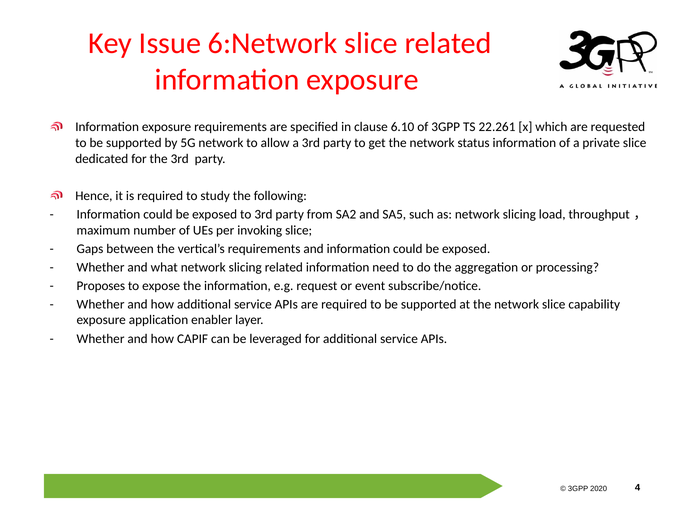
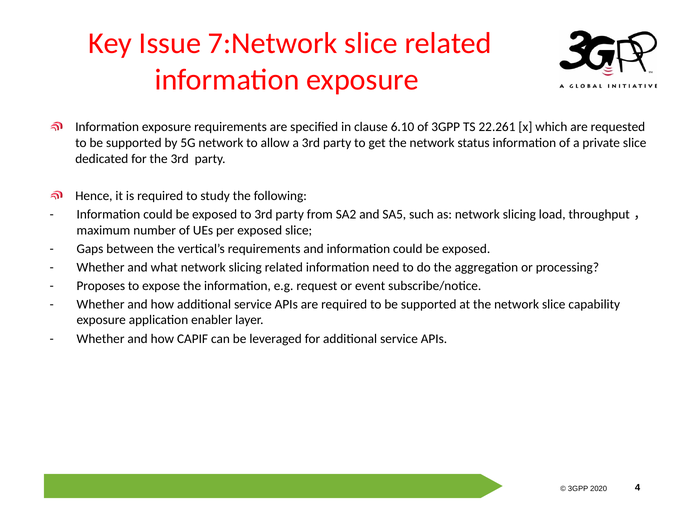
6:Network: 6:Network -> 7:Network (273, 43)
per invoking: invoking -> exposed (260, 230)
